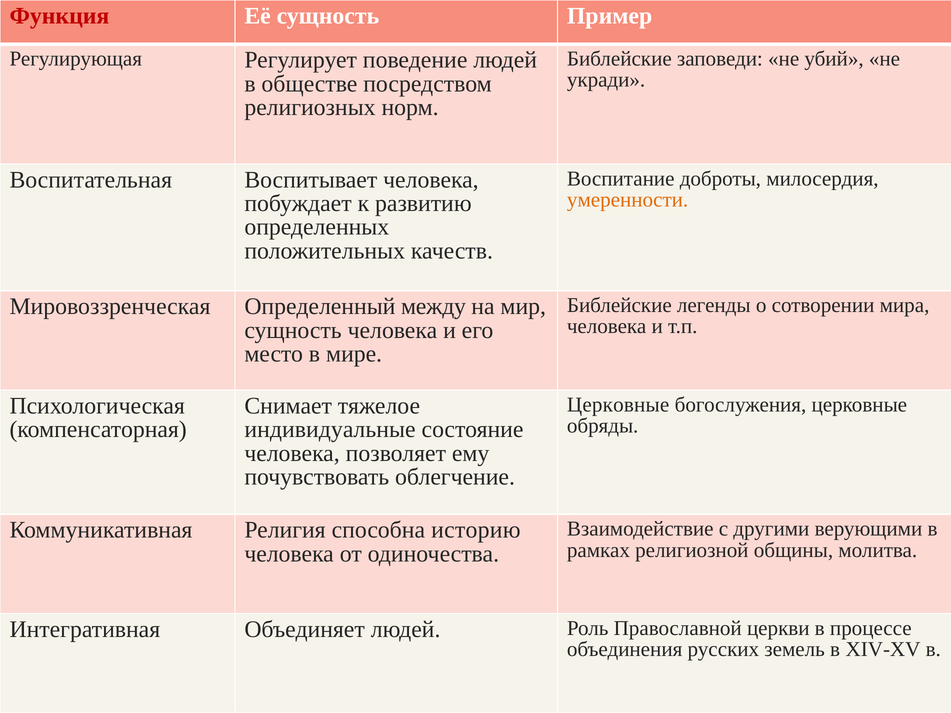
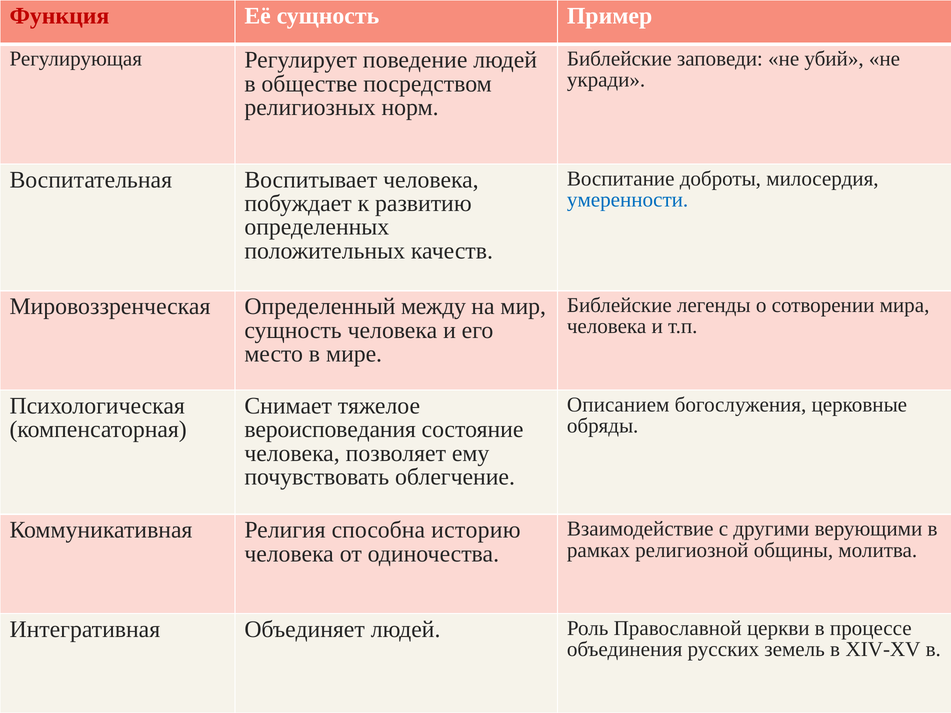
умеренности colour: orange -> blue (628, 200)
Церковные: Церковные -> Описанием (618, 405)
индивидуальные: индивидуальные -> вероисповедания (330, 430)
